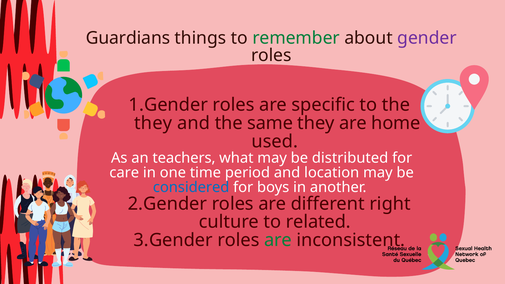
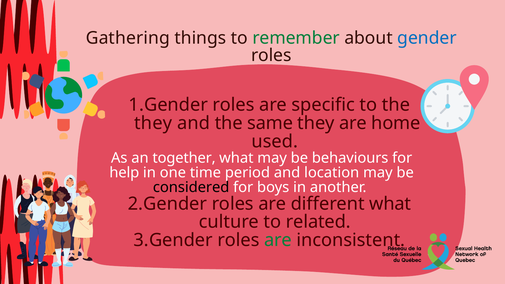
Guardians: Guardians -> Gathering (128, 38)
gender colour: purple -> blue (427, 38)
teachers: teachers -> together (184, 158)
distributed: distributed -> behaviours (350, 158)
care: care -> help (124, 173)
considered colour: blue -> black (191, 187)
different right: right -> what (390, 204)
